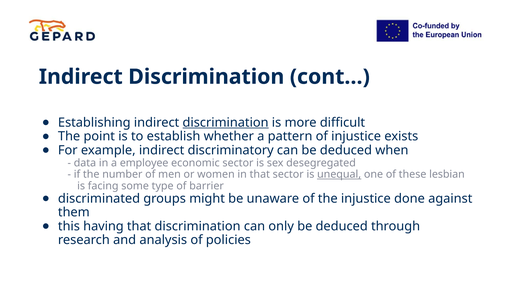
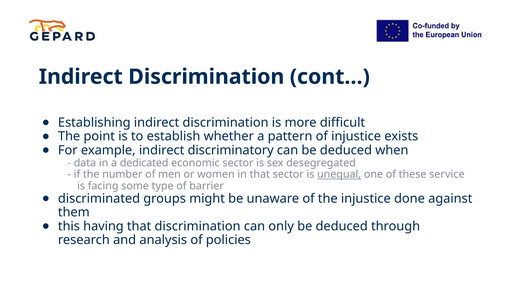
discrimination underline: present -> none (226, 123)
employee: employee -> dedicated (144, 163)
lesbian: lesbian -> service (447, 174)
